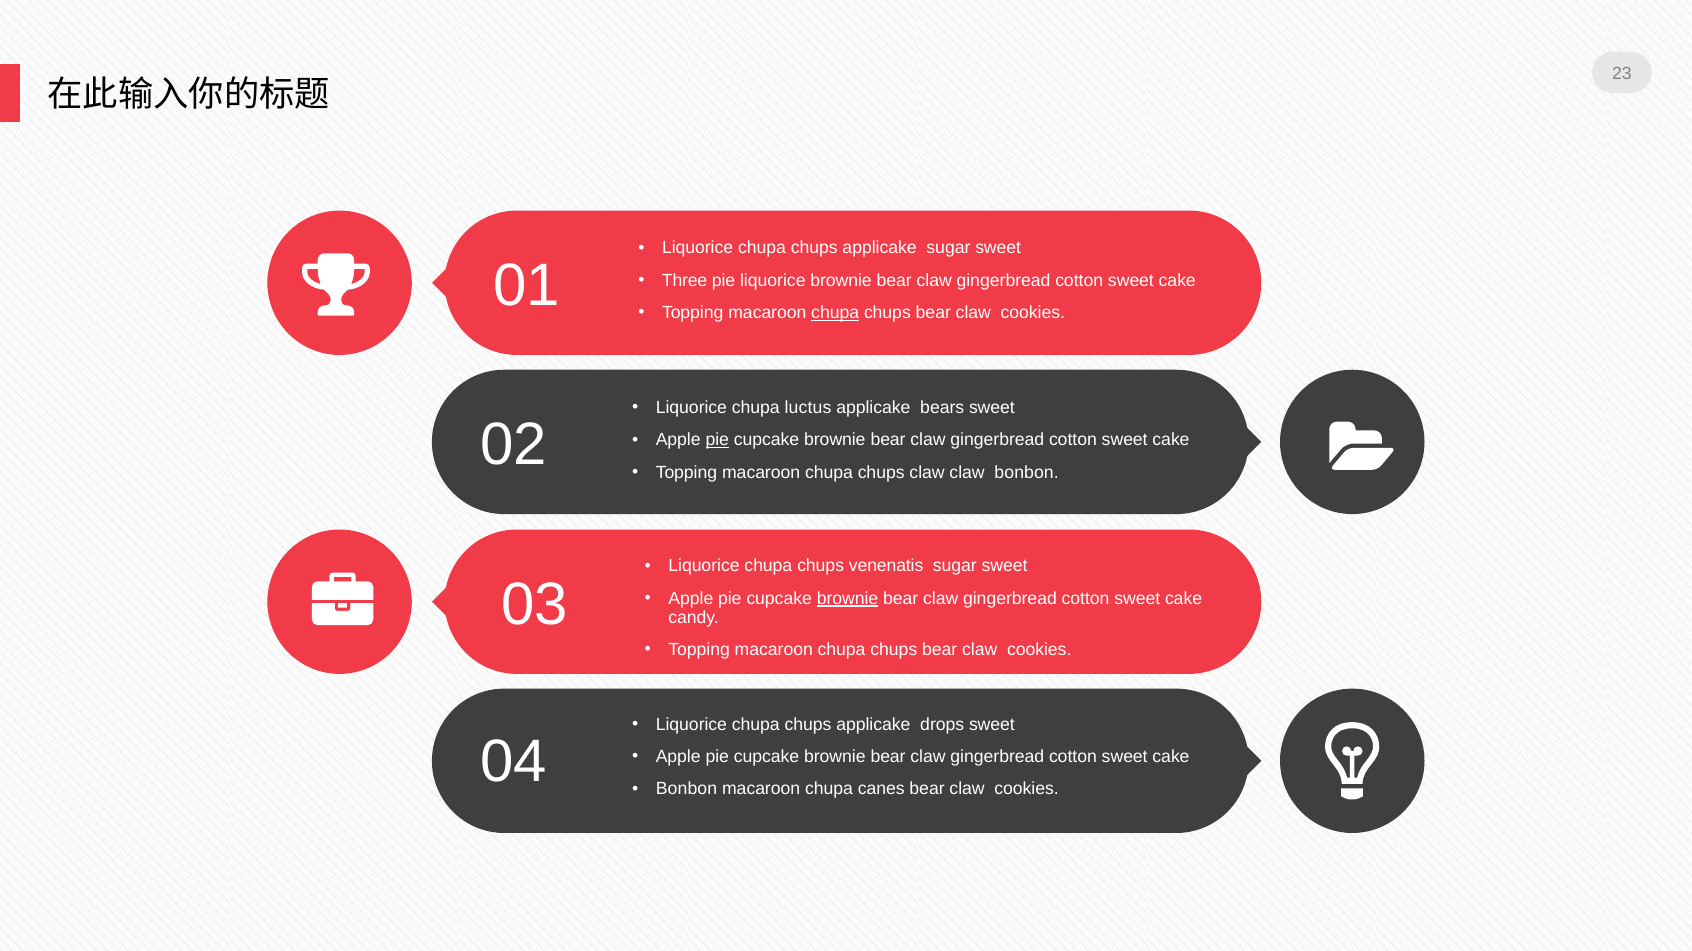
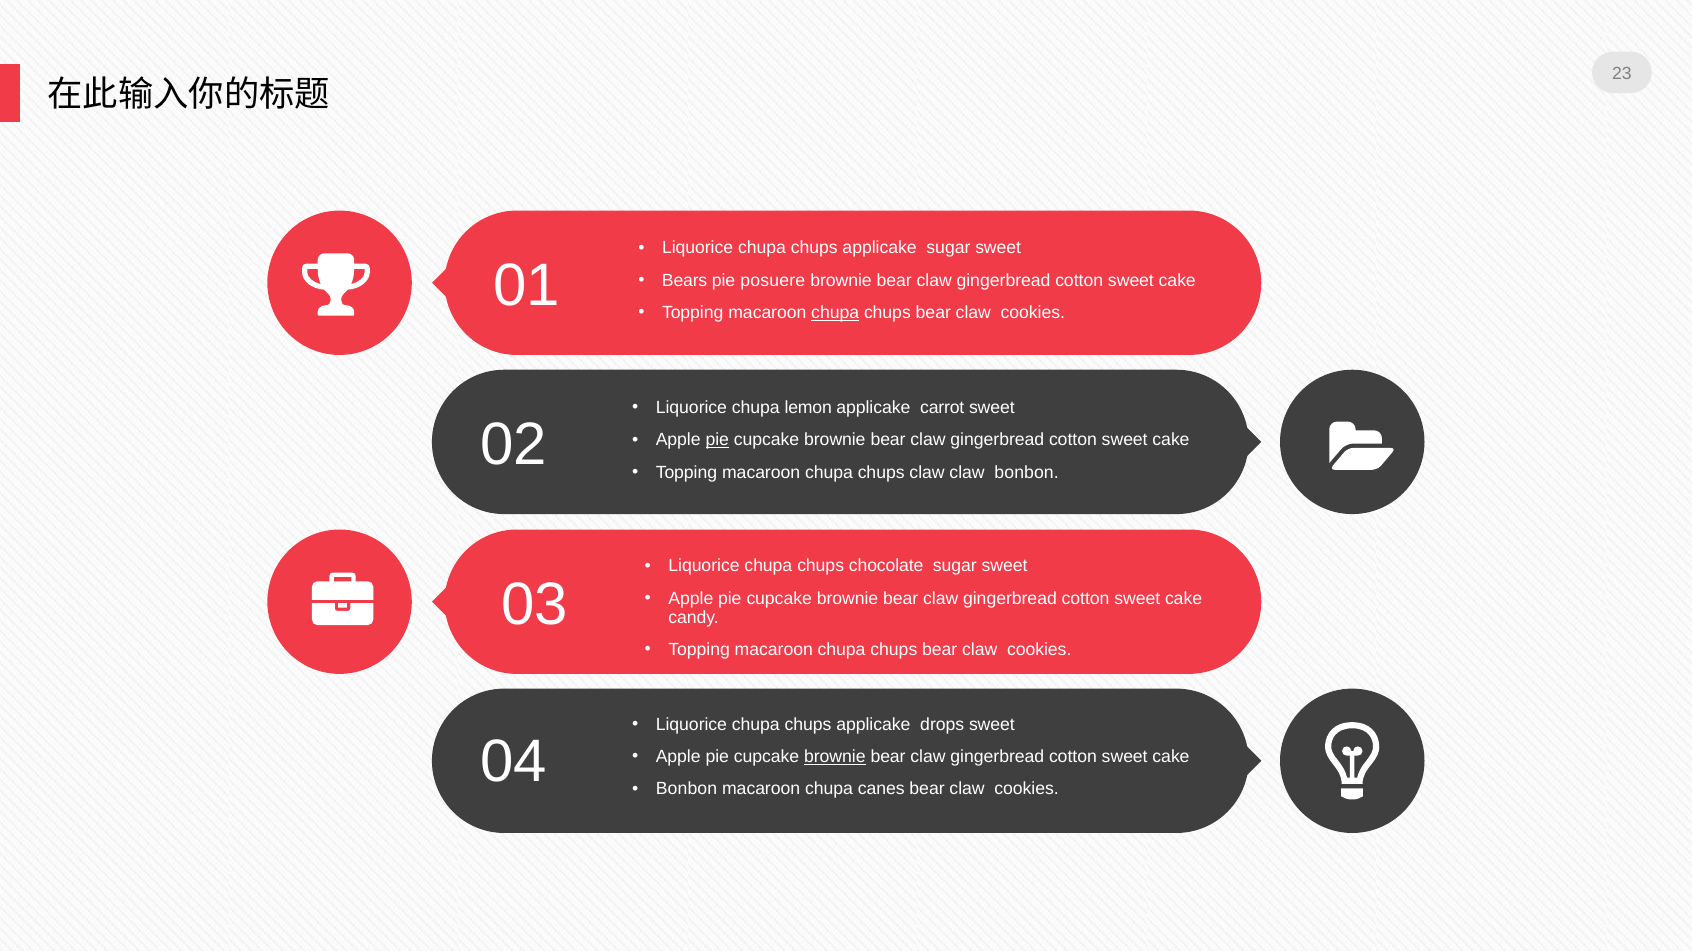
Three: Three -> Bears (685, 281)
pie liquorice: liquorice -> posuere (773, 281)
luctus: luctus -> lemon (808, 408)
bears: bears -> carrot (942, 408)
venenatis: venenatis -> chocolate (886, 567)
brownie underline: present -> none (847, 599)
brownie underline: none -> present (835, 757)
